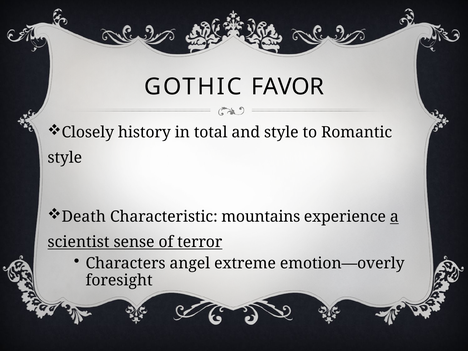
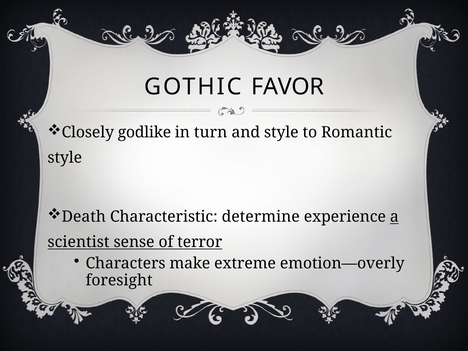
history: history -> godlike (144, 132)
total: total -> turn (211, 132)
mountains: mountains -> determine (261, 217)
angel: angel -> make (190, 263)
